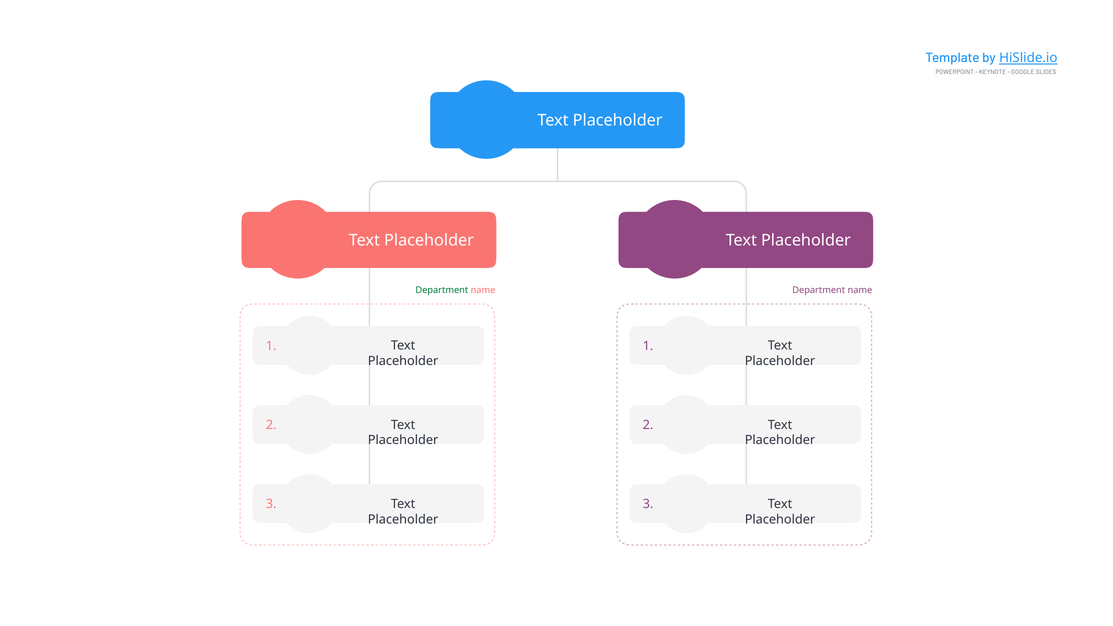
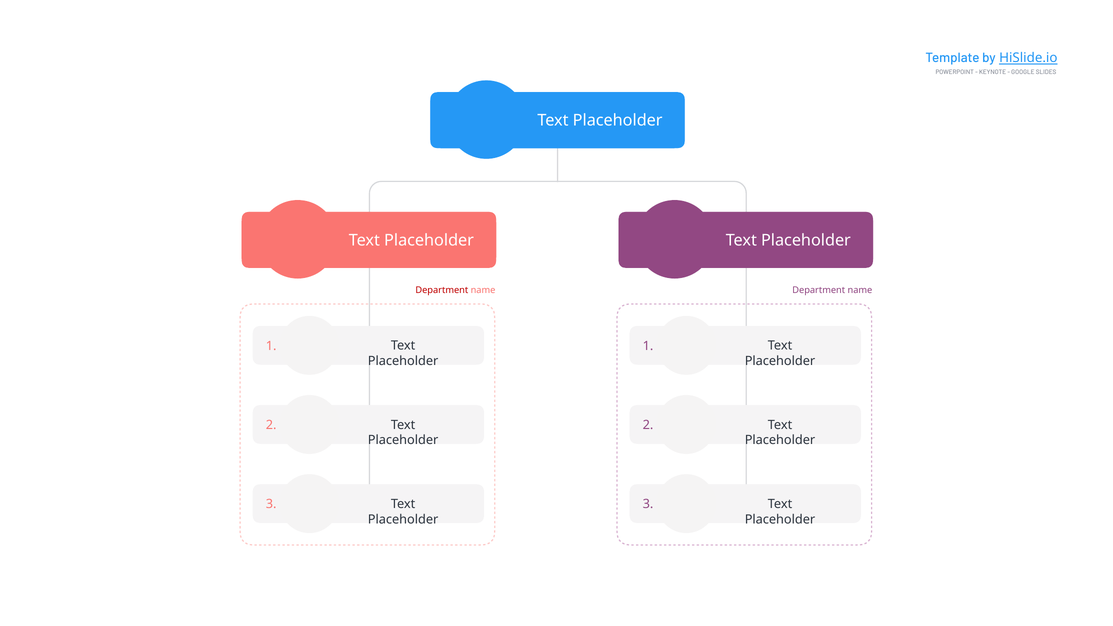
Department colour: green -> red (442, 290)
